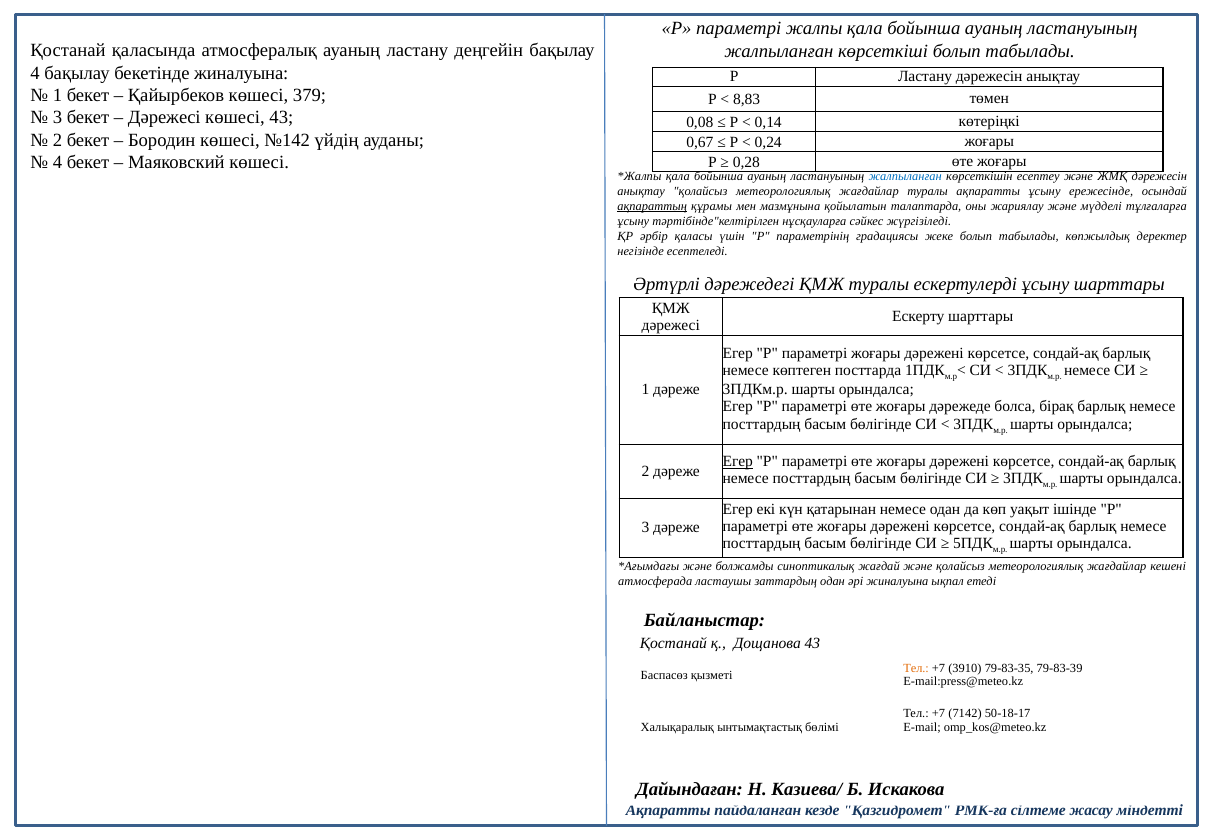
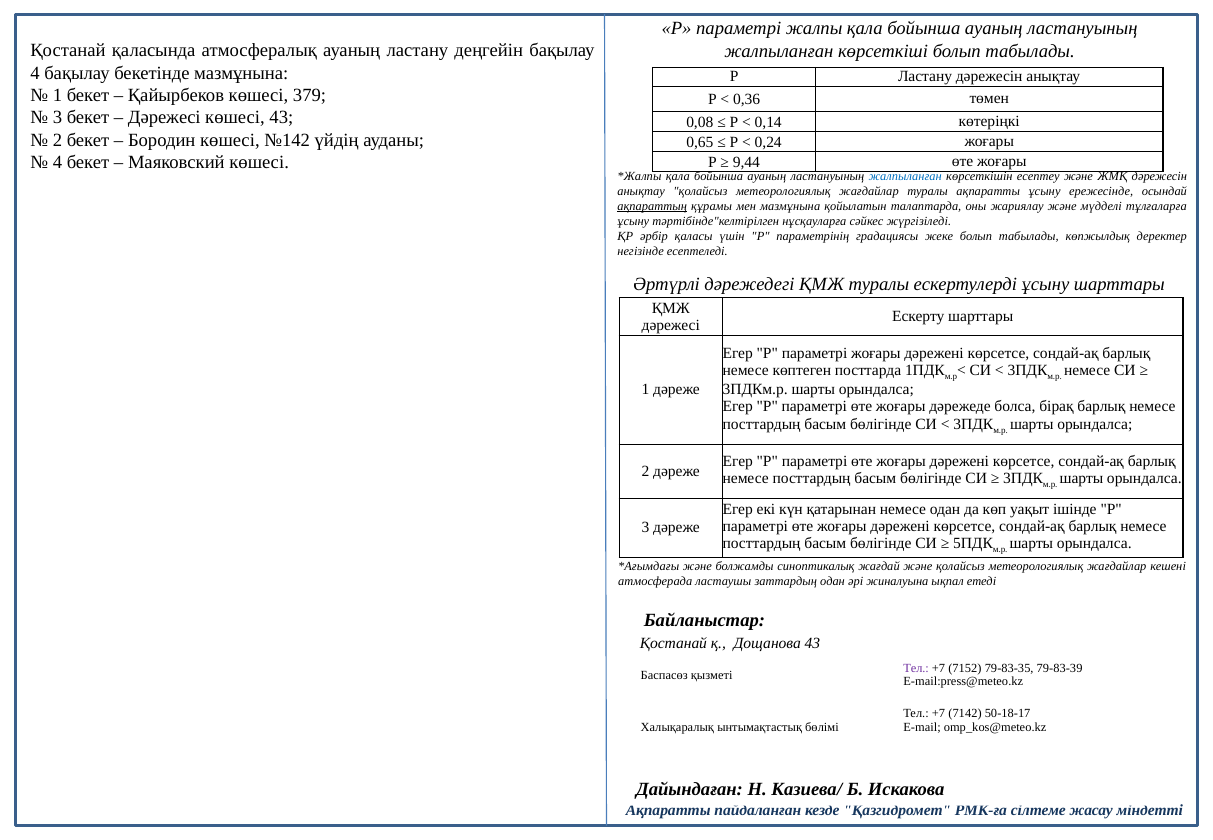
бекетінде жиналуына: жиналуына -> мазмұнына (241, 73)
8,83: 8,83 -> 0,36 (747, 99)
0,67: 0,67 -> 0,65 (700, 142)
0,28: 0,28 -> 9,44 (746, 162)
Егер underline: present -> none (738, 461)
Тел colour: orange -> purple (916, 668)
3910: 3910 -> 7152 (965, 668)
